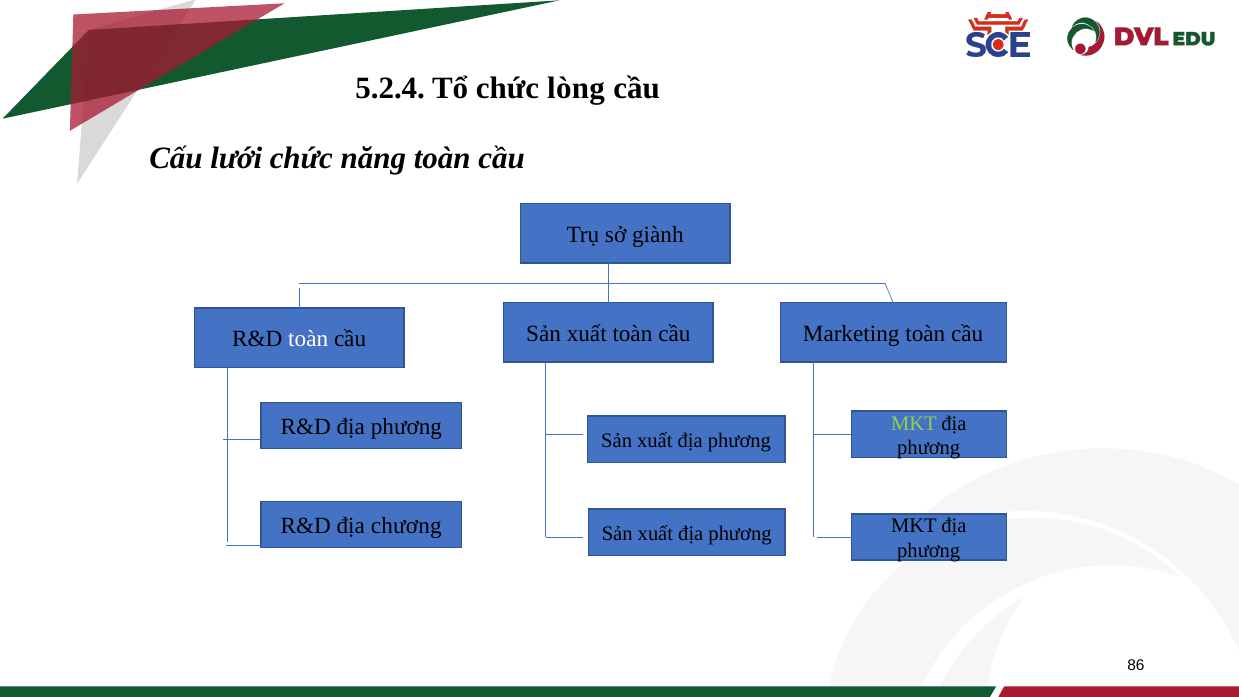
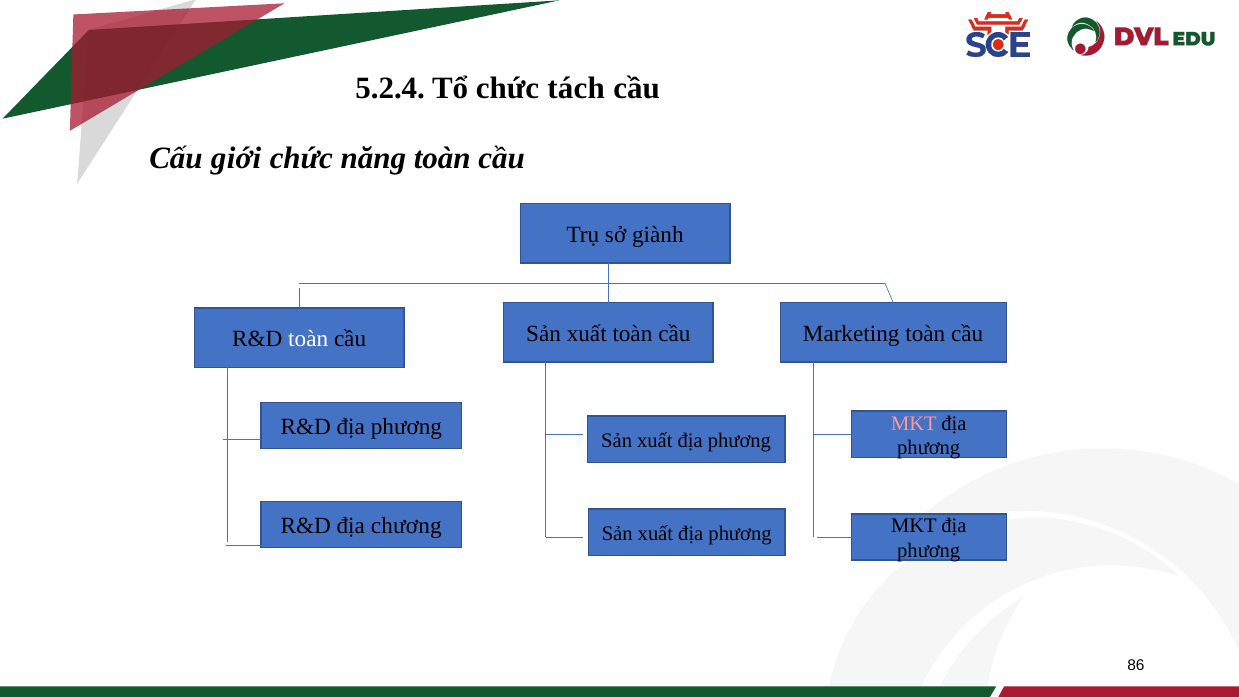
lòng: lòng -> tách (576, 89)
lưới: lưới -> giới (236, 158)
MKT colour: light green -> pink (914, 423)
